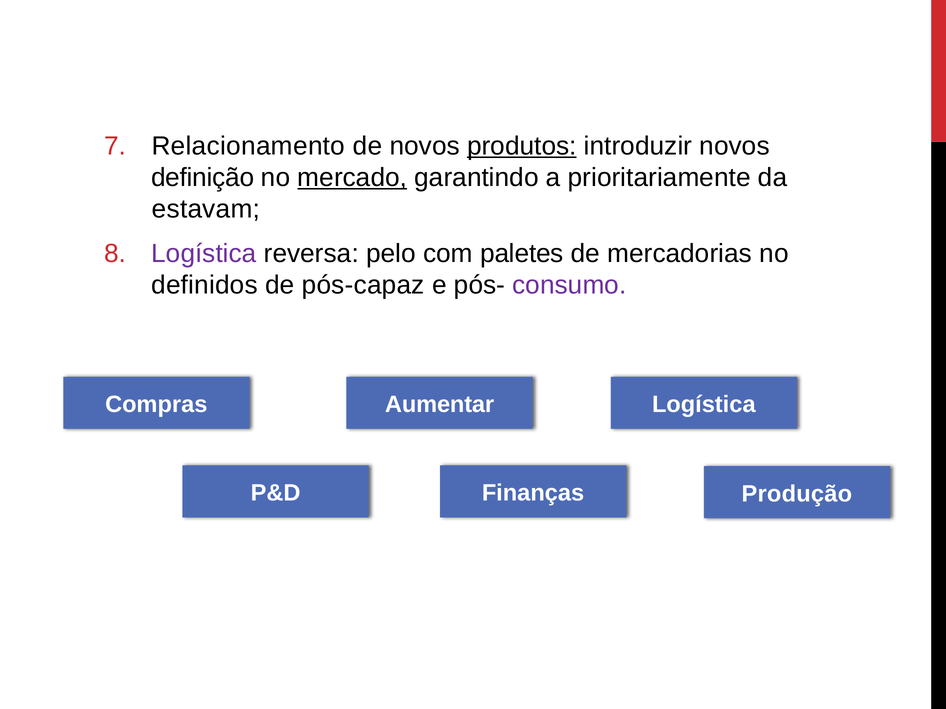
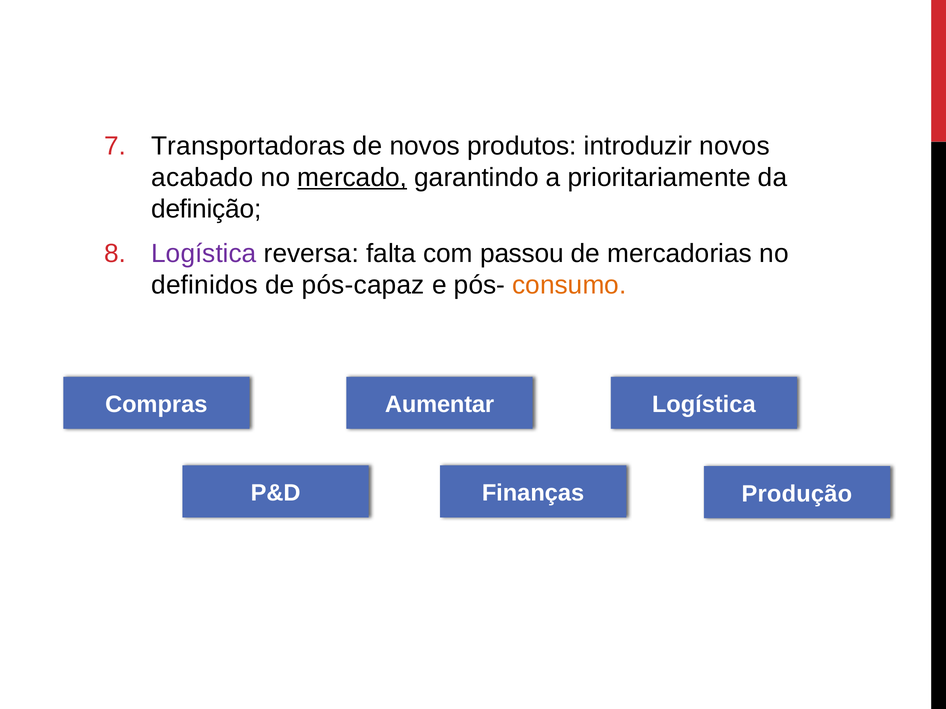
Relacionamento: Relacionamento -> Transportadoras (248, 146)
produtos underline: present -> none (522, 146)
definição: definição -> acabado (202, 178)
estavam: estavam -> definição (206, 209)
pelo: pelo -> falta (391, 254)
paletes: paletes -> passou (522, 254)
consumo colour: purple -> orange (569, 285)
